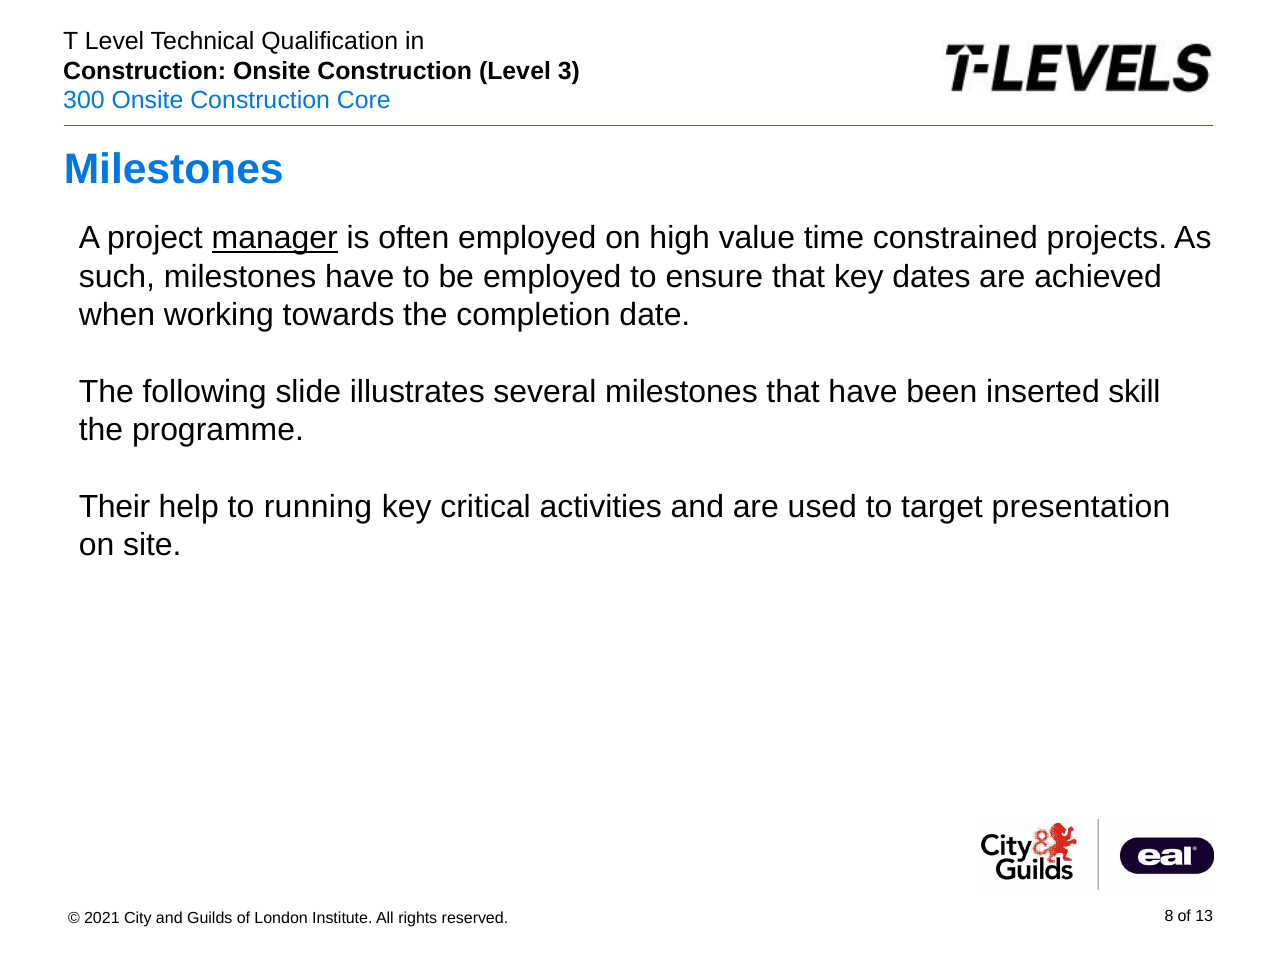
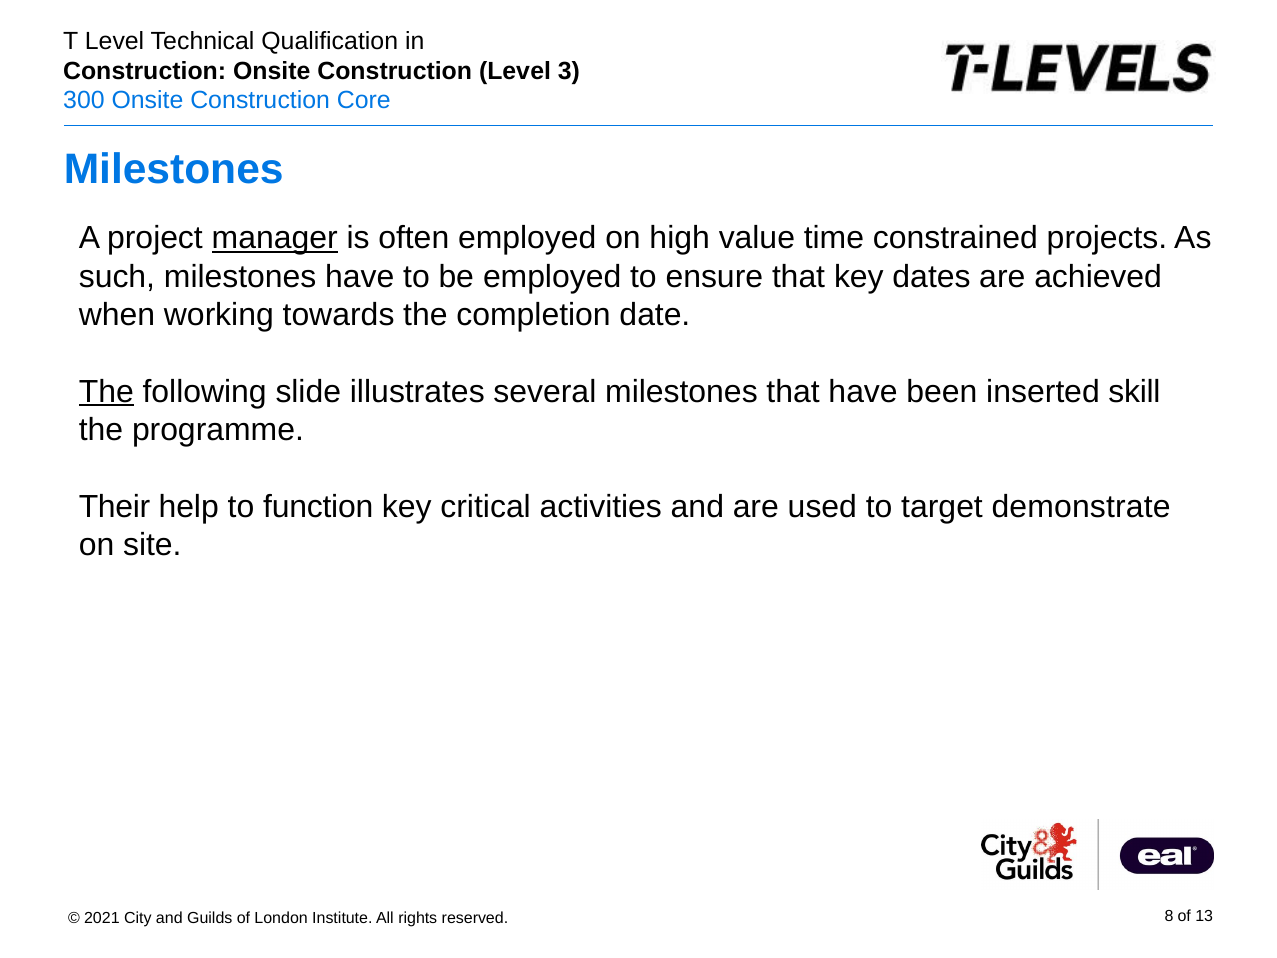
The underline: none -> present (106, 391)
running: running -> function (318, 506)
target presentation: presentation -> demonstrate (1081, 506)
